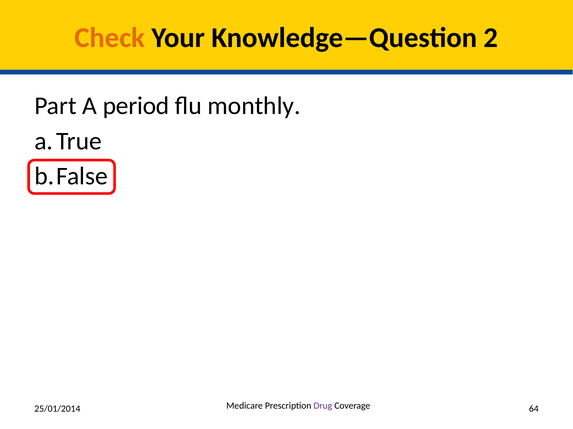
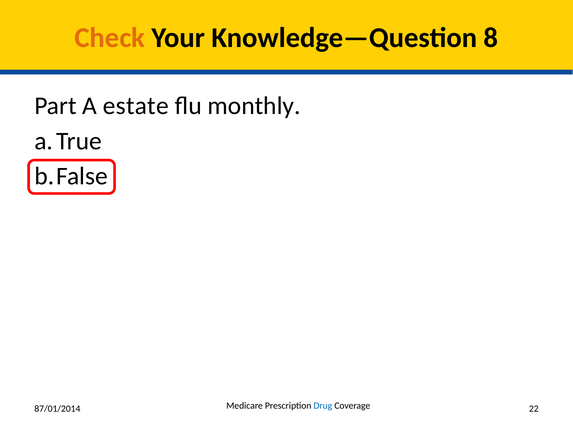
2: 2 -> 8 (491, 38)
period: period -> estate (136, 106)
25/01/2014: 25/01/2014 -> 87/01/2014 (57, 409)
Drug colour: purple -> blue (323, 407)
64: 64 -> 22 (534, 409)
